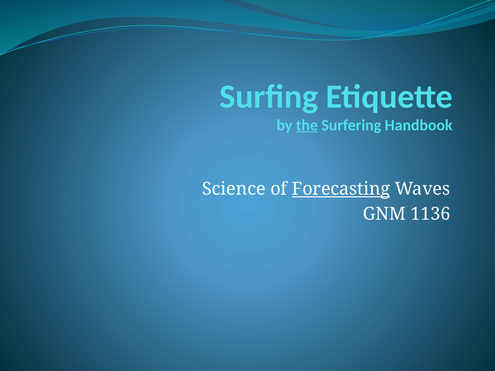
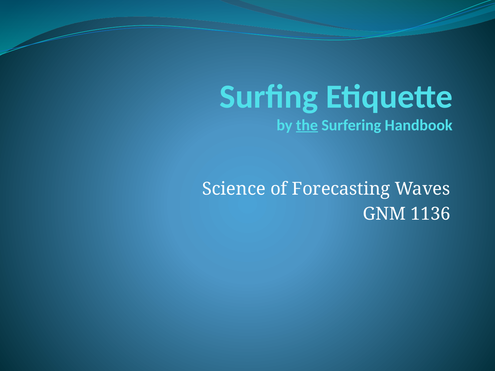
Forecasting underline: present -> none (341, 189)
